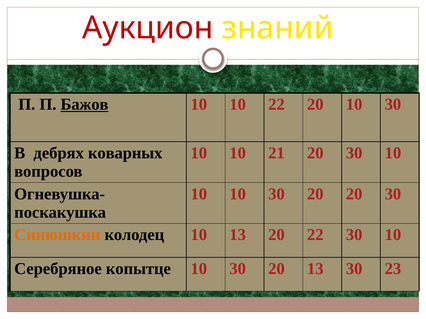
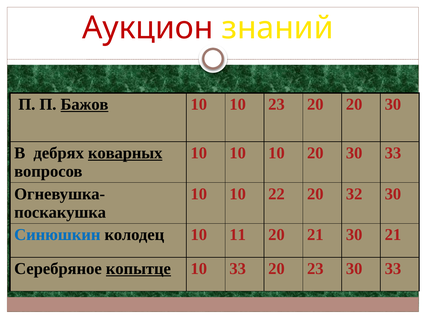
10 22: 22 -> 23 (276, 105)
20 10: 10 -> 20 (354, 105)
коварных underline: none -> present (125, 153)
10 10 21: 21 -> 10 (276, 153)
20 30 10: 10 -> 33 (393, 153)
10 10 30: 30 -> 22 (276, 194)
20 20: 20 -> 32 (354, 194)
Синюшкин colour: orange -> blue (57, 235)
10 13: 13 -> 11 (238, 235)
20 22: 22 -> 21 (315, 235)
10: 10 -> 21 (393, 235)
копытце underline: none -> present (138, 269)
30: 30 -> 33 (238, 269)
20 13: 13 -> 23 (315, 269)
23: 23 -> 33 (393, 269)
